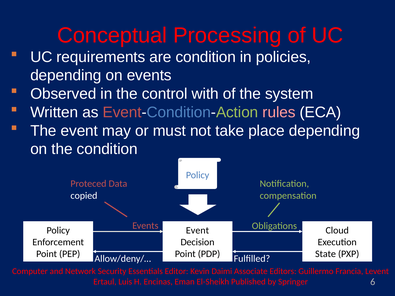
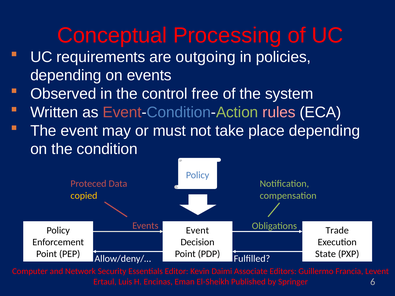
are condition: condition -> outgoing (206, 57)
with: with -> free (205, 94)
copied colour: white -> yellow (84, 196)
Cloud: Cloud -> Trade (337, 230)
